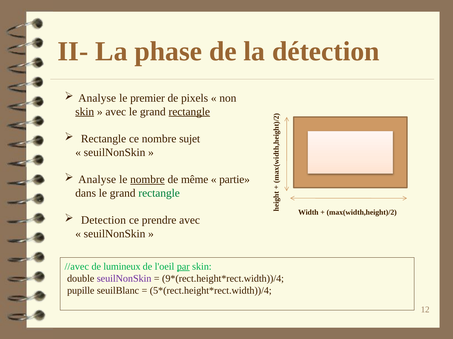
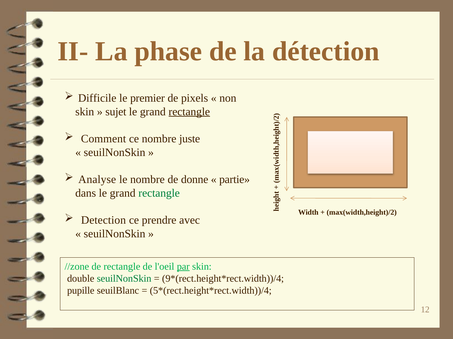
Analyse: Analyse -> Difficile (97, 98)
skin underline: present -> none (85, 112)
avec: avec -> sujet (116, 112)
Rectangle: Rectangle -> Comment (104, 139)
sujet: sujet -> juste (190, 139)
nombre underline: present -> none (147, 180)
même: même -> donne (195, 180)
//avec: //avec -> //zone (77, 267)
de lumineux: lumineux -> rectangle (122, 267)
seuilNonSkin colour: purple -> green (124, 279)
